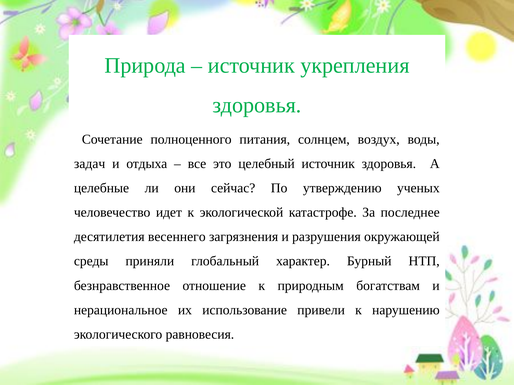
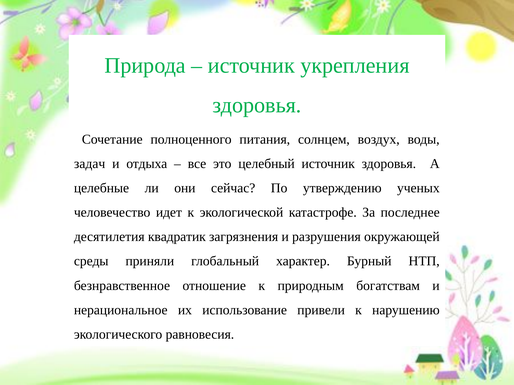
весеннего: весеннего -> квадратик (177, 237)
